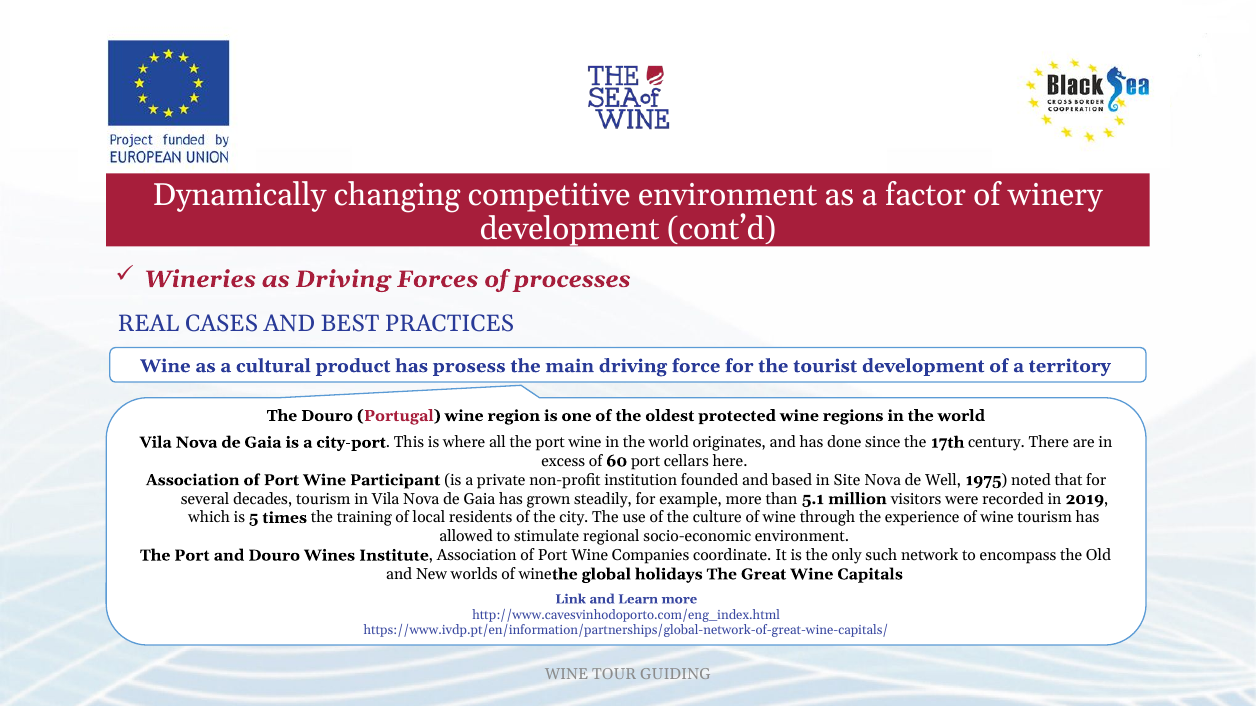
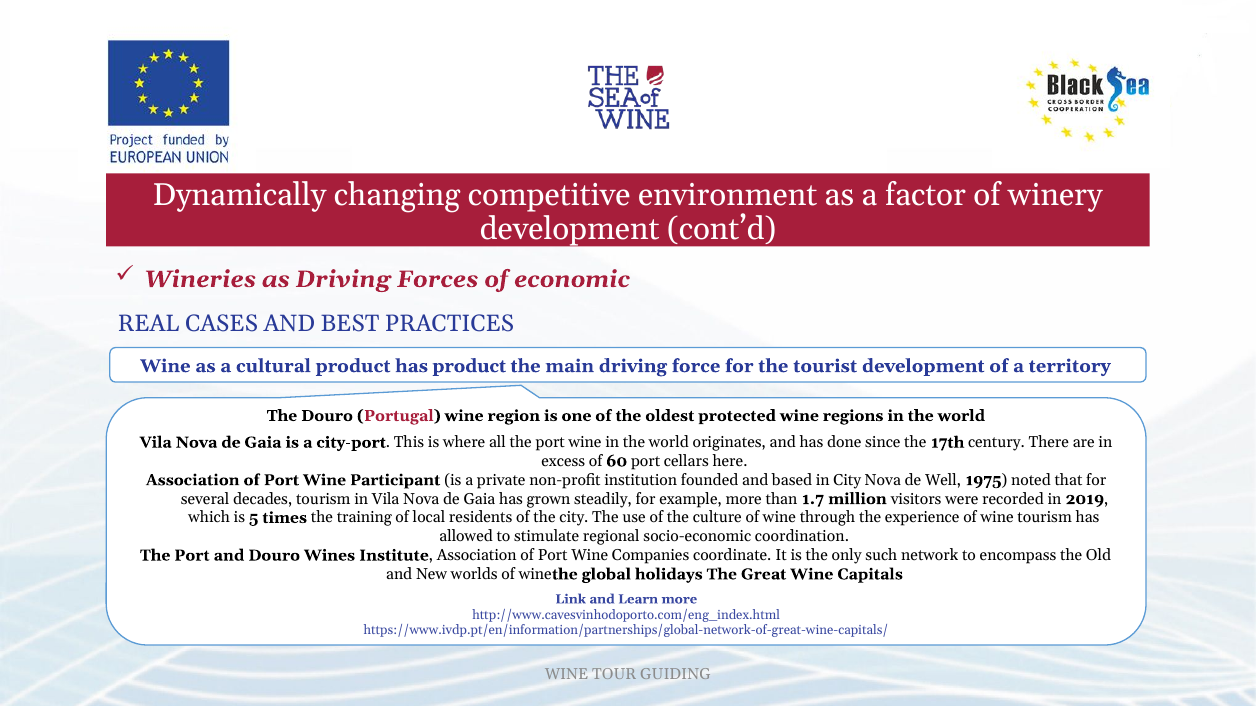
processes: processes -> economic (572, 279)
has prosess: prosess -> product (469, 366)
in Site: Site -> City (847, 480)
5.1: 5.1 -> 1.7 (813, 499)
socio-economic environment: environment -> coordination (802, 537)
